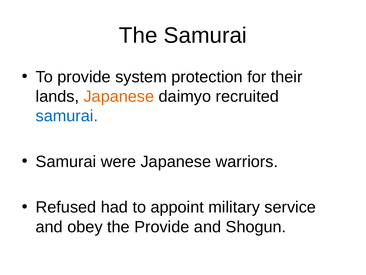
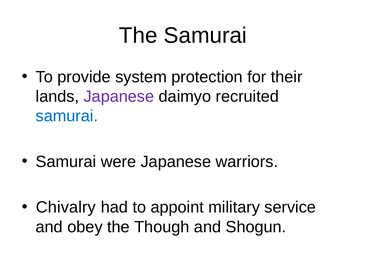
Japanese colour: orange -> purple (119, 96)
Refused: Refused -> Chivalry (66, 207)
the Provide: Provide -> Though (162, 226)
